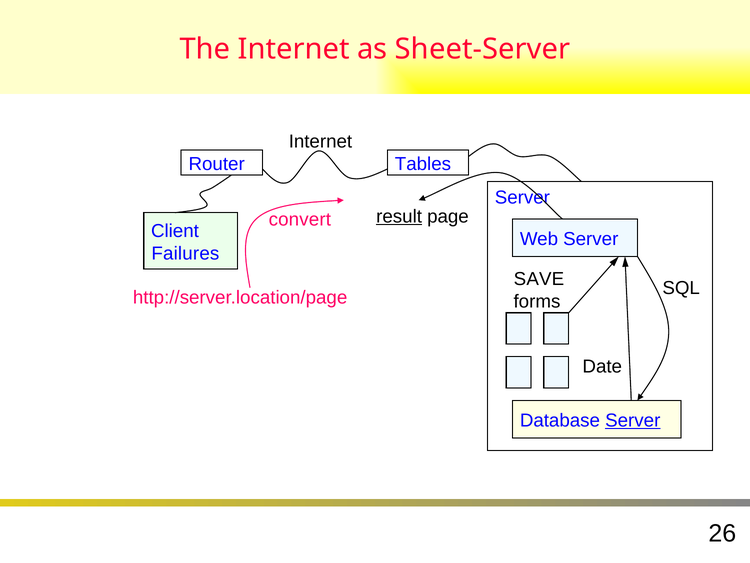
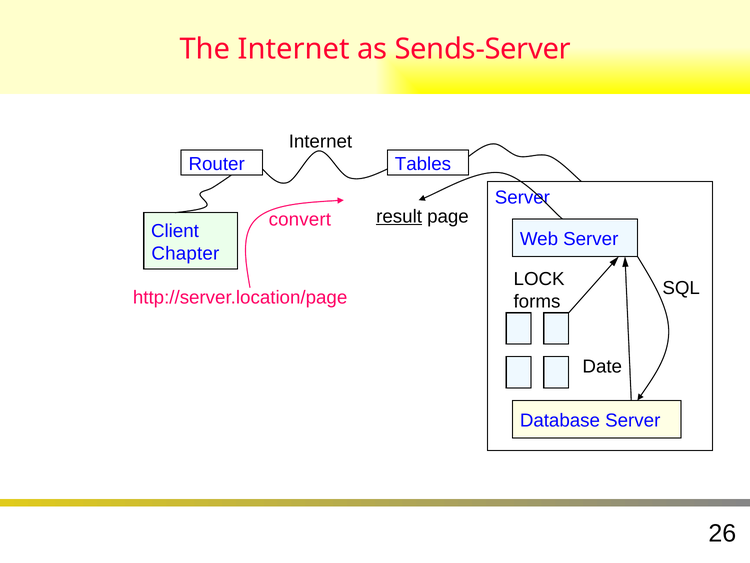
Sheet-Server: Sheet-Server -> Sends-Server (483, 49)
Failures: Failures -> Chapter (185, 253)
SAVE: SAVE -> LOCK (539, 279)
Server underline: present -> none (633, 420)
